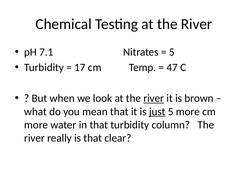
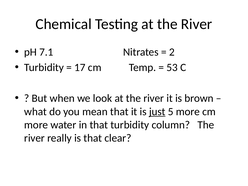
5: 5 -> 2 (172, 52)
47: 47 -> 53 (172, 67)
river underline: present -> none (154, 98)
